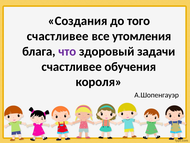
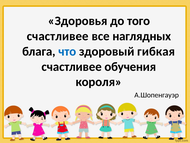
Создания: Создания -> Здоровья (78, 21)
утомления: утомления -> наглядных (142, 36)
что colour: purple -> blue (67, 51)
задачи: задачи -> гибкая (156, 51)
